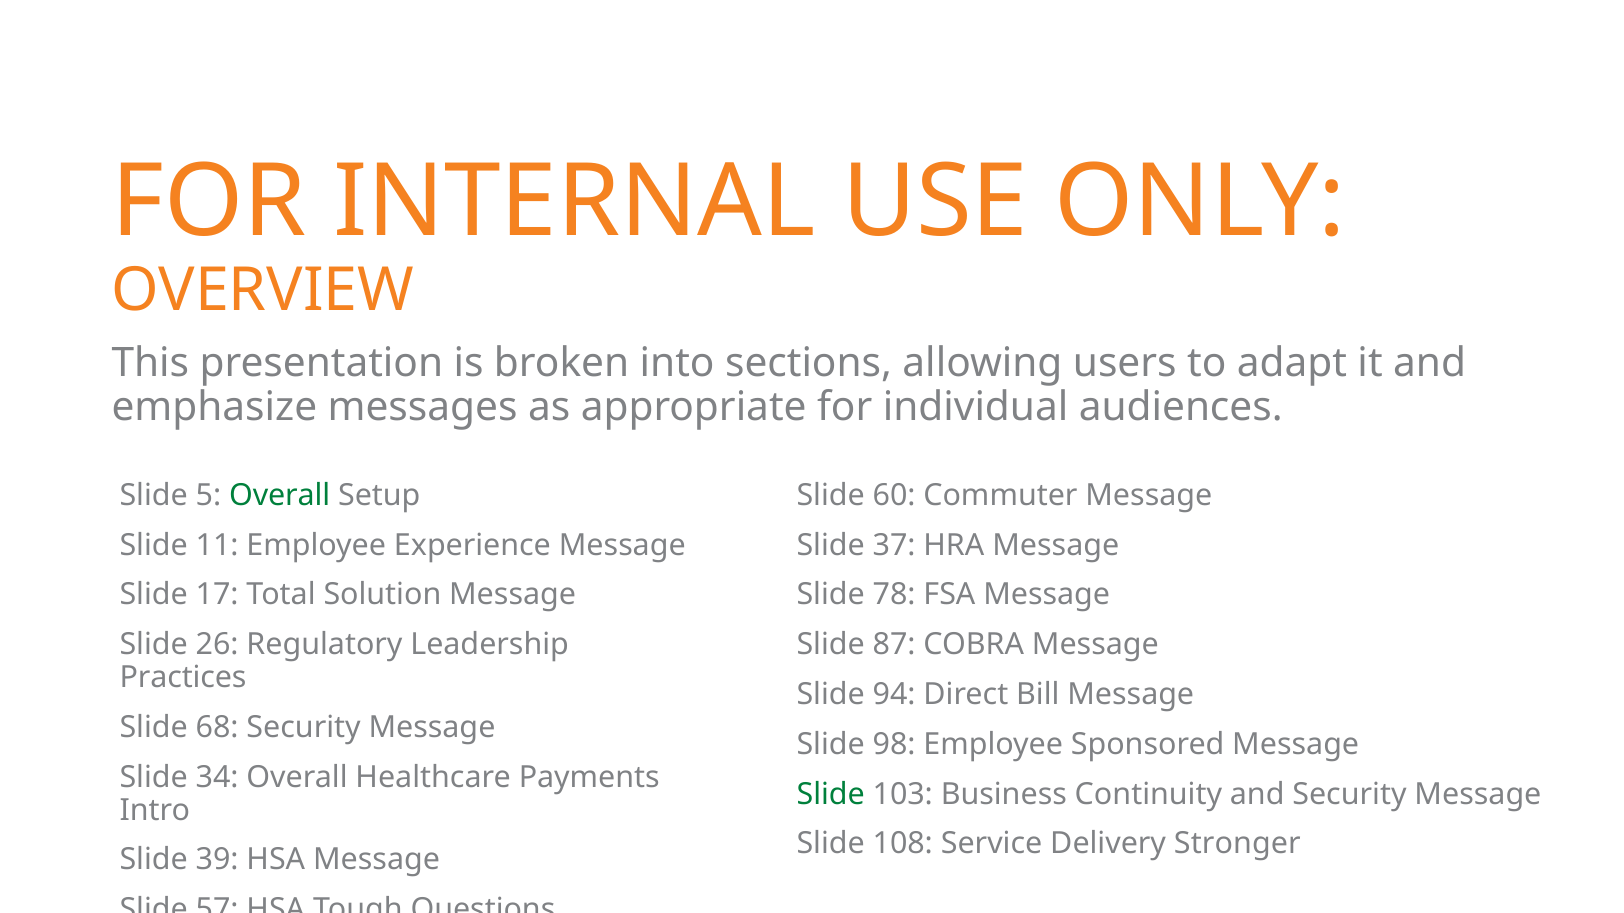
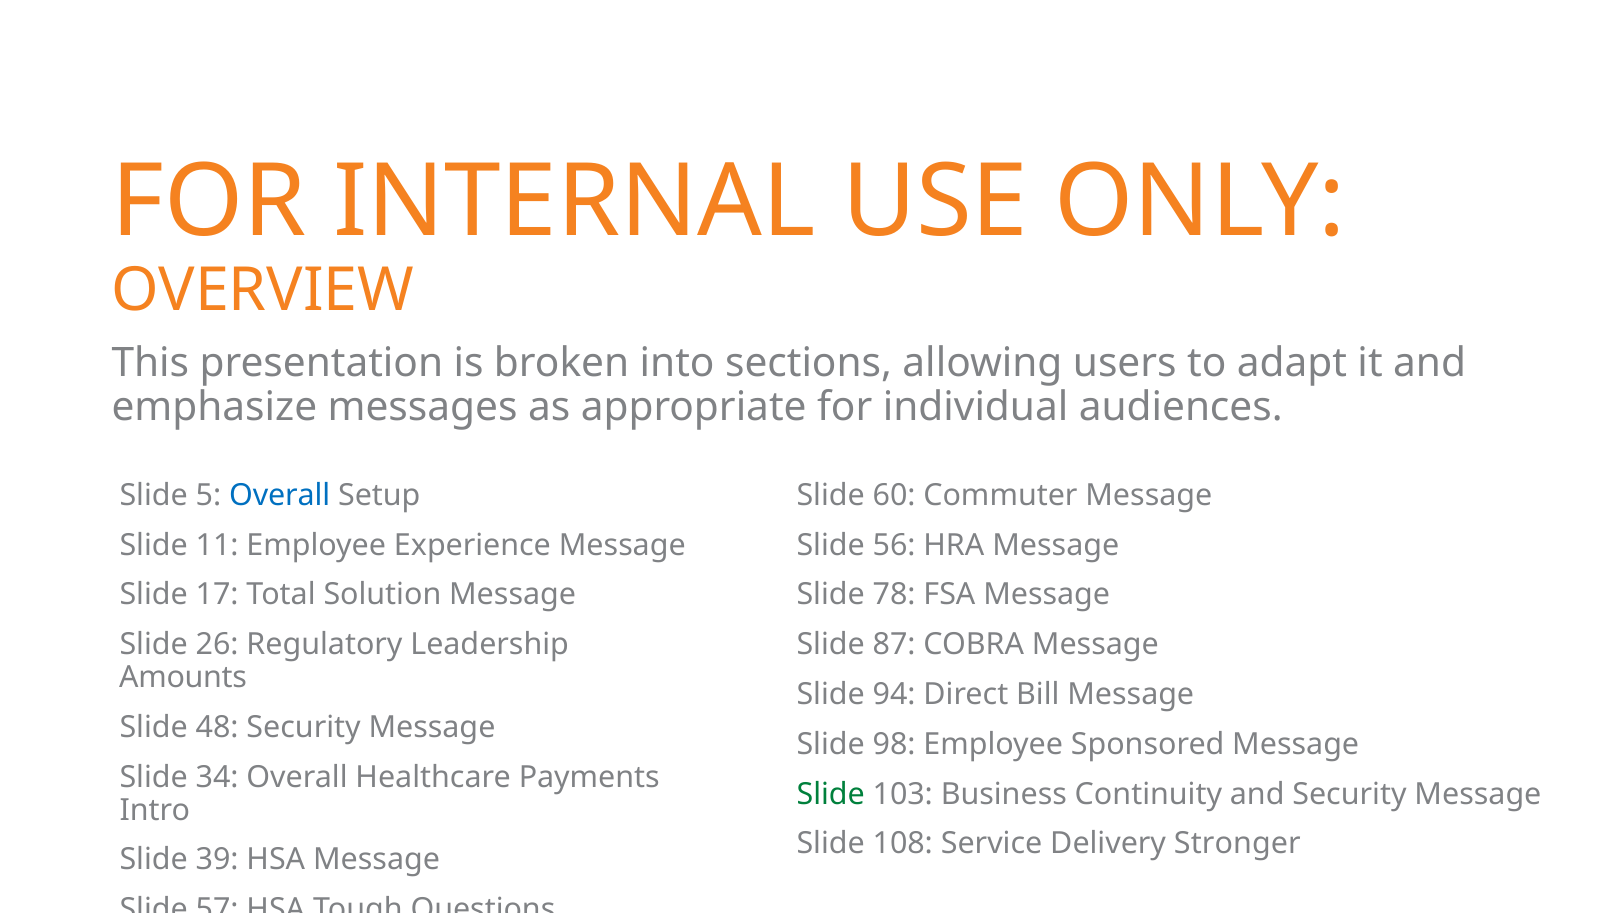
Overall colour: green -> blue (280, 496)
37: 37 -> 56 (894, 545)
Practices: Practices -> Amounts (183, 678)
68: 68 -> 48 (217, 728)
